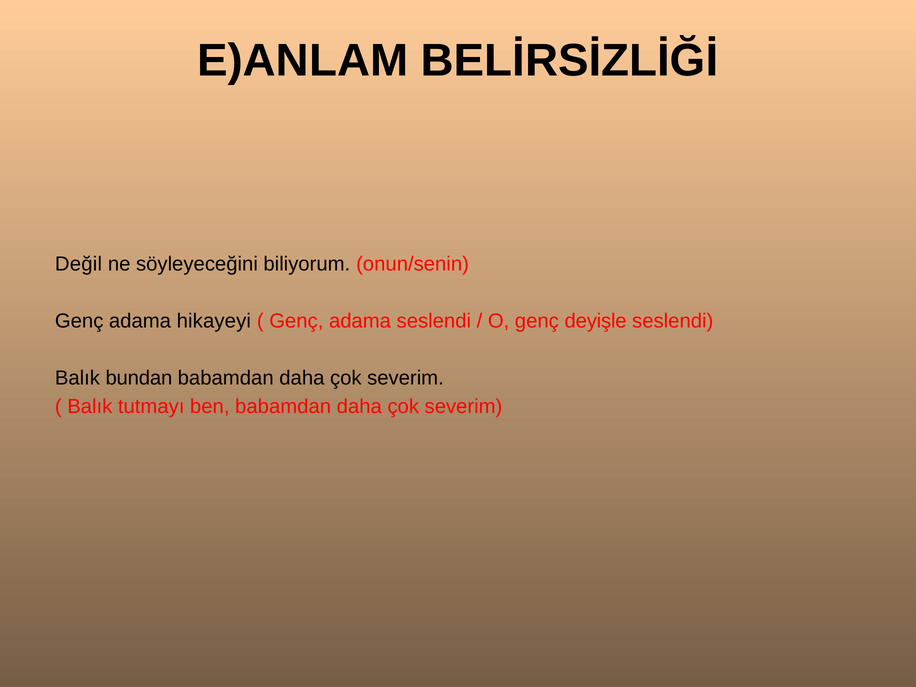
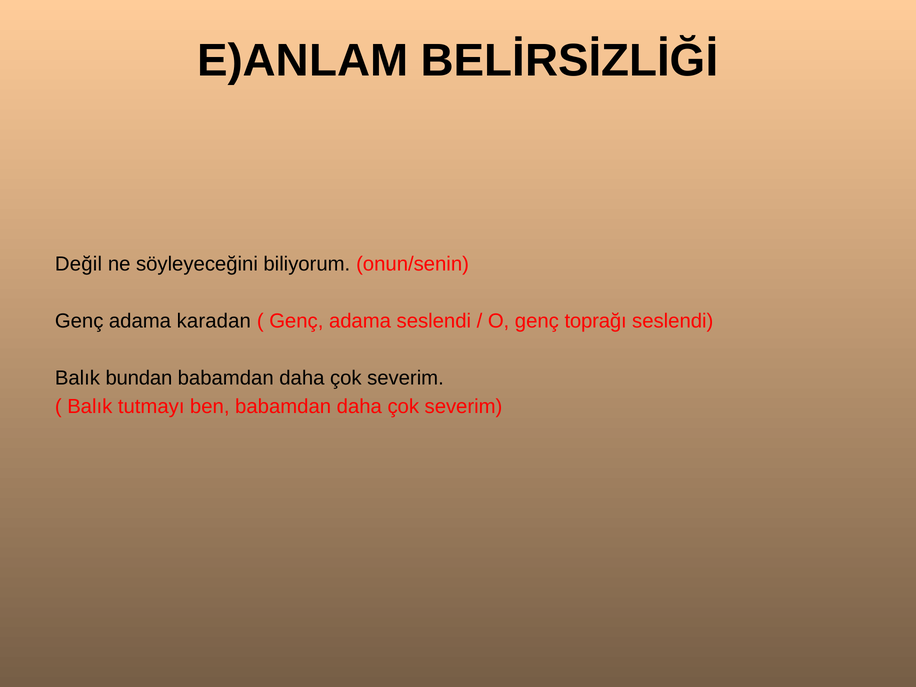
hikayeyi: hikayeyi -> karadan (214, 321)
deyişle: deyişle -> toprağı (596, 321)
